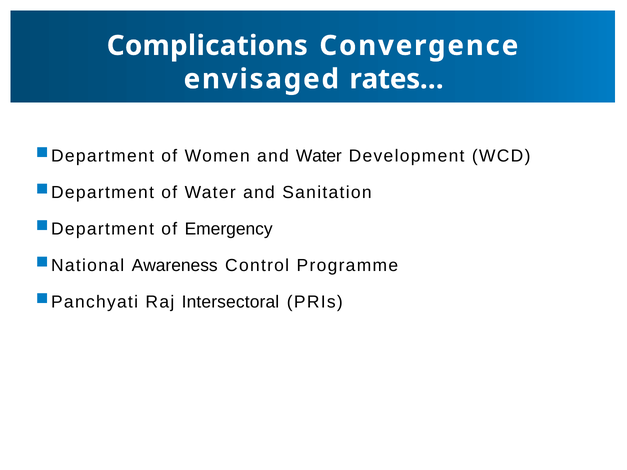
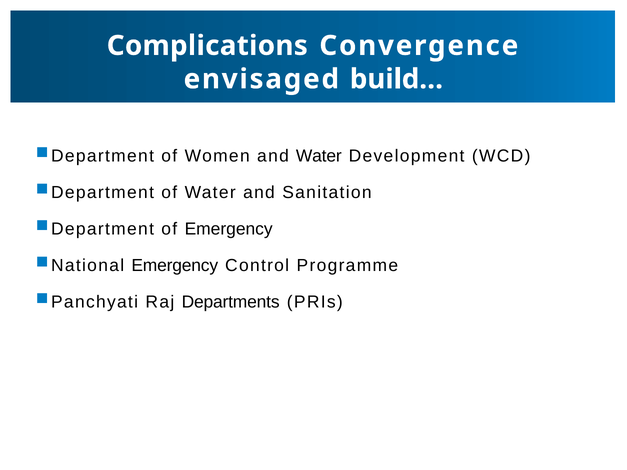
rates…: rates… -> build… (396, 79)
Awareness: Awareness -> Emergency (175, 266)
Intersectoral: Intersectoral -> Departments (231, 302)
